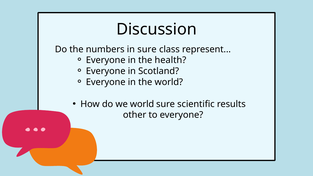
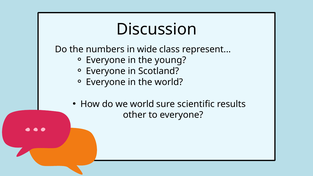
in sure: sure -> wide (147, 49)
health: health -> young (170, 60)
